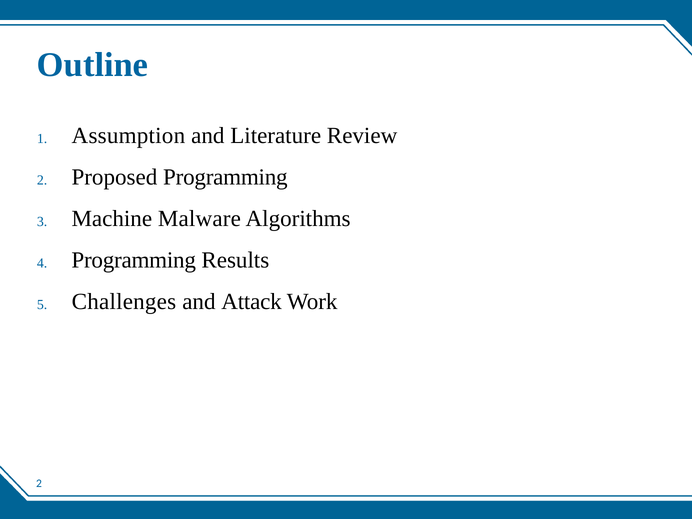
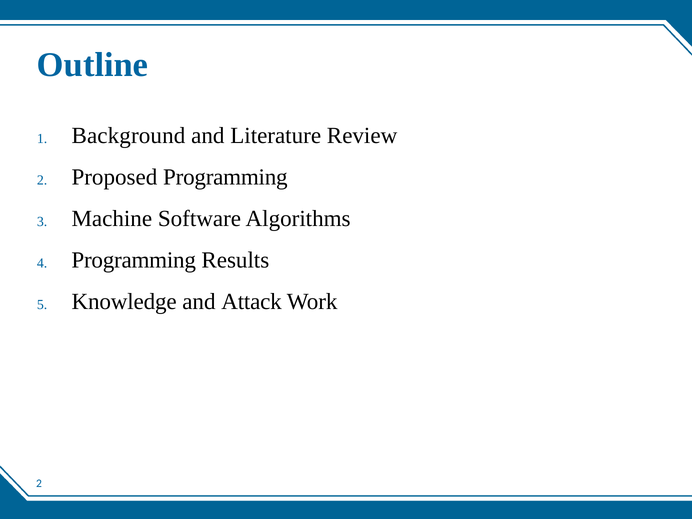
Assumption: Assumption -> Background (128, 135)
Malware: Malware -> Software (199, 219)
Challenges: Challenges -> Knowledge (124, 302)
